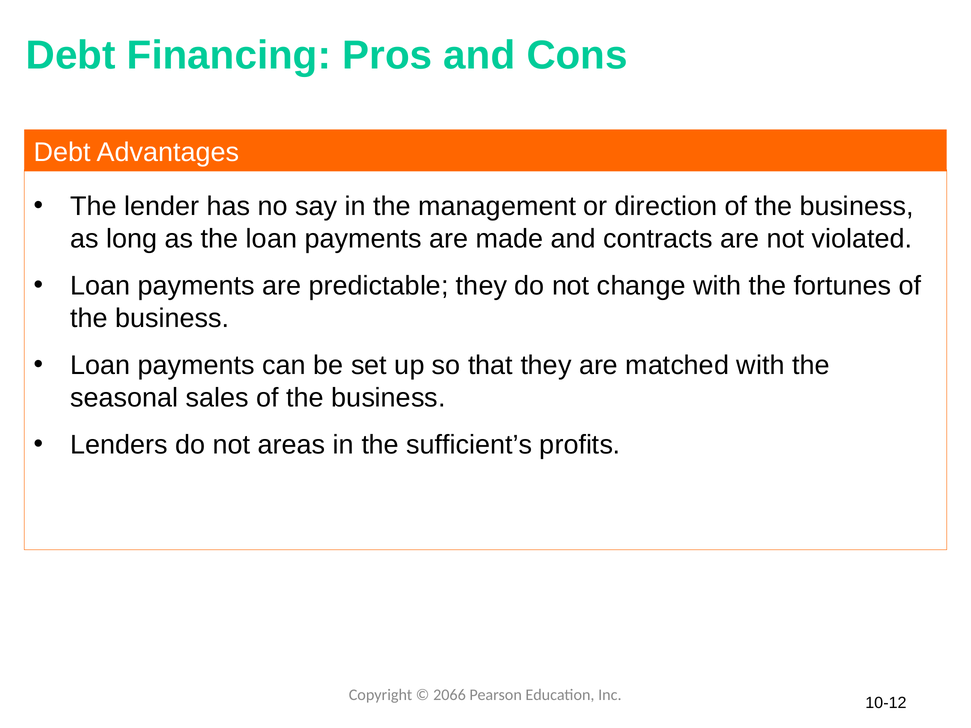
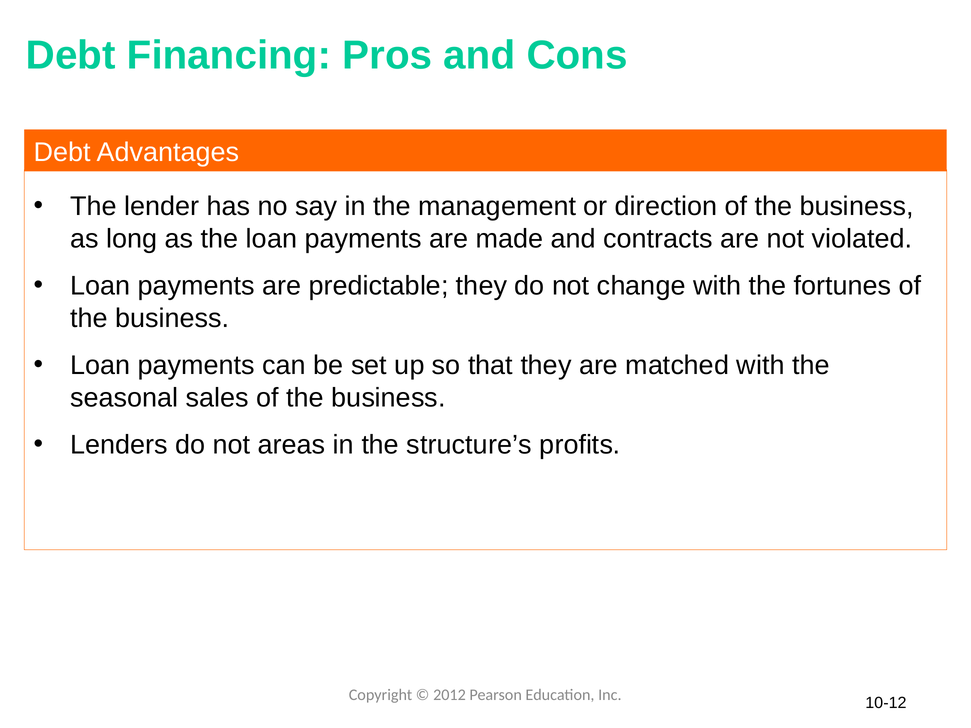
sufficient’s: sufficient’s -> structure’s (469, 445)
2066: 2066 -> 2012 (449, 695)
